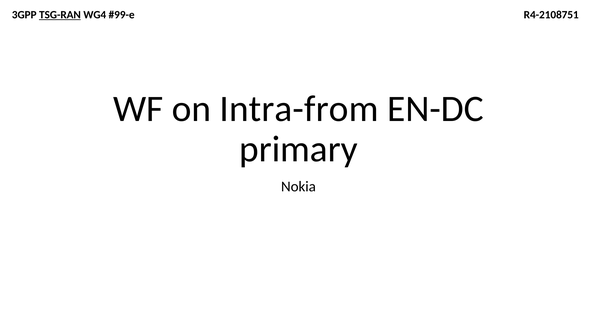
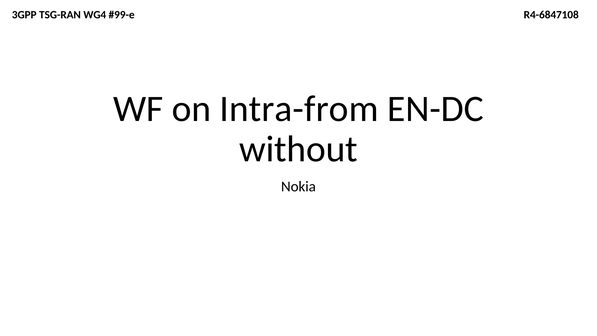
TSG-RAN underline: present -> none (60, 15)
R4-2108751: R4-2108751 -> R4-6847108 (551, 15)
primary: primary -> without (298, 149)
